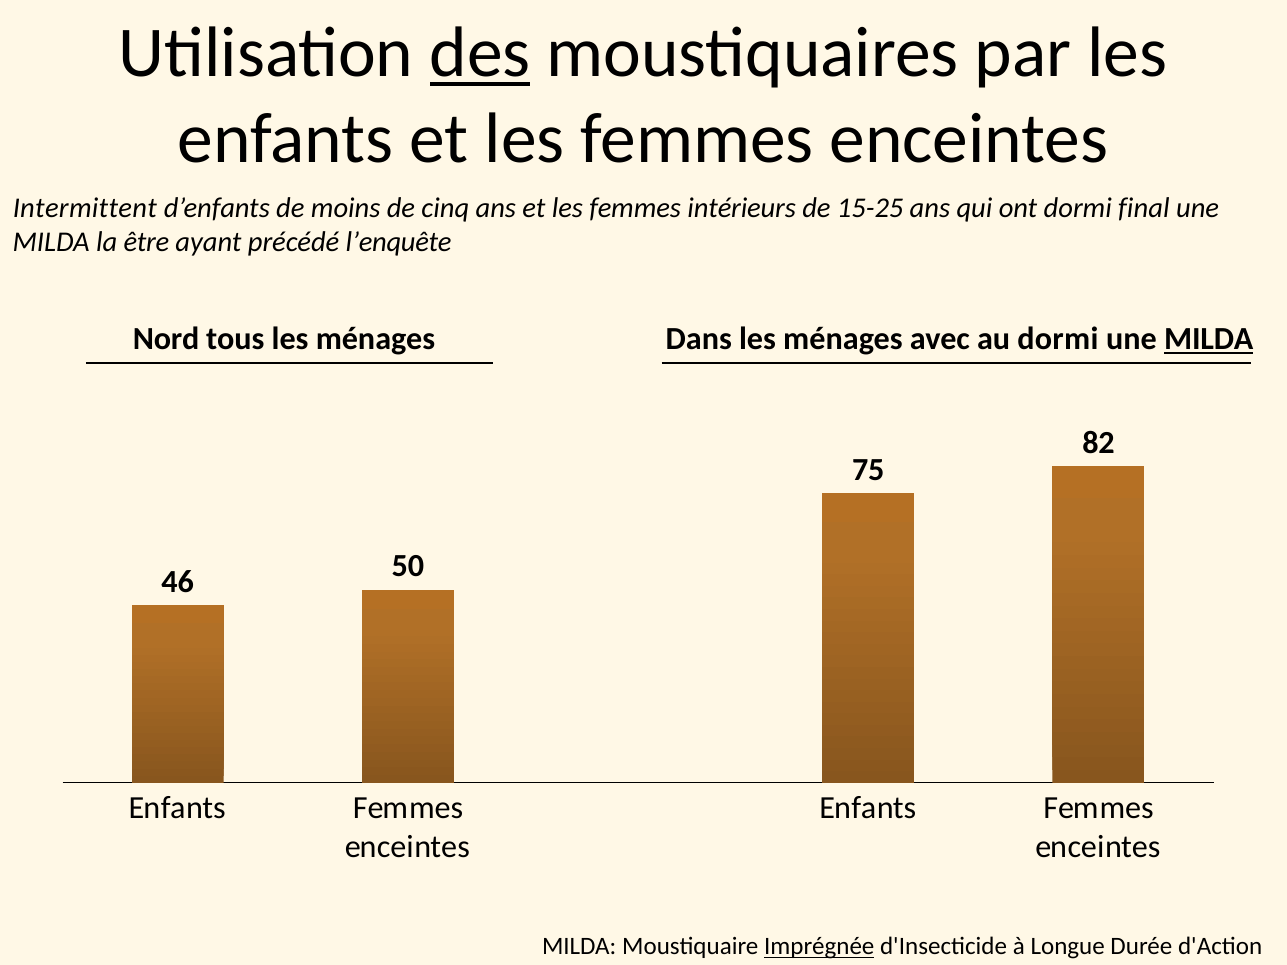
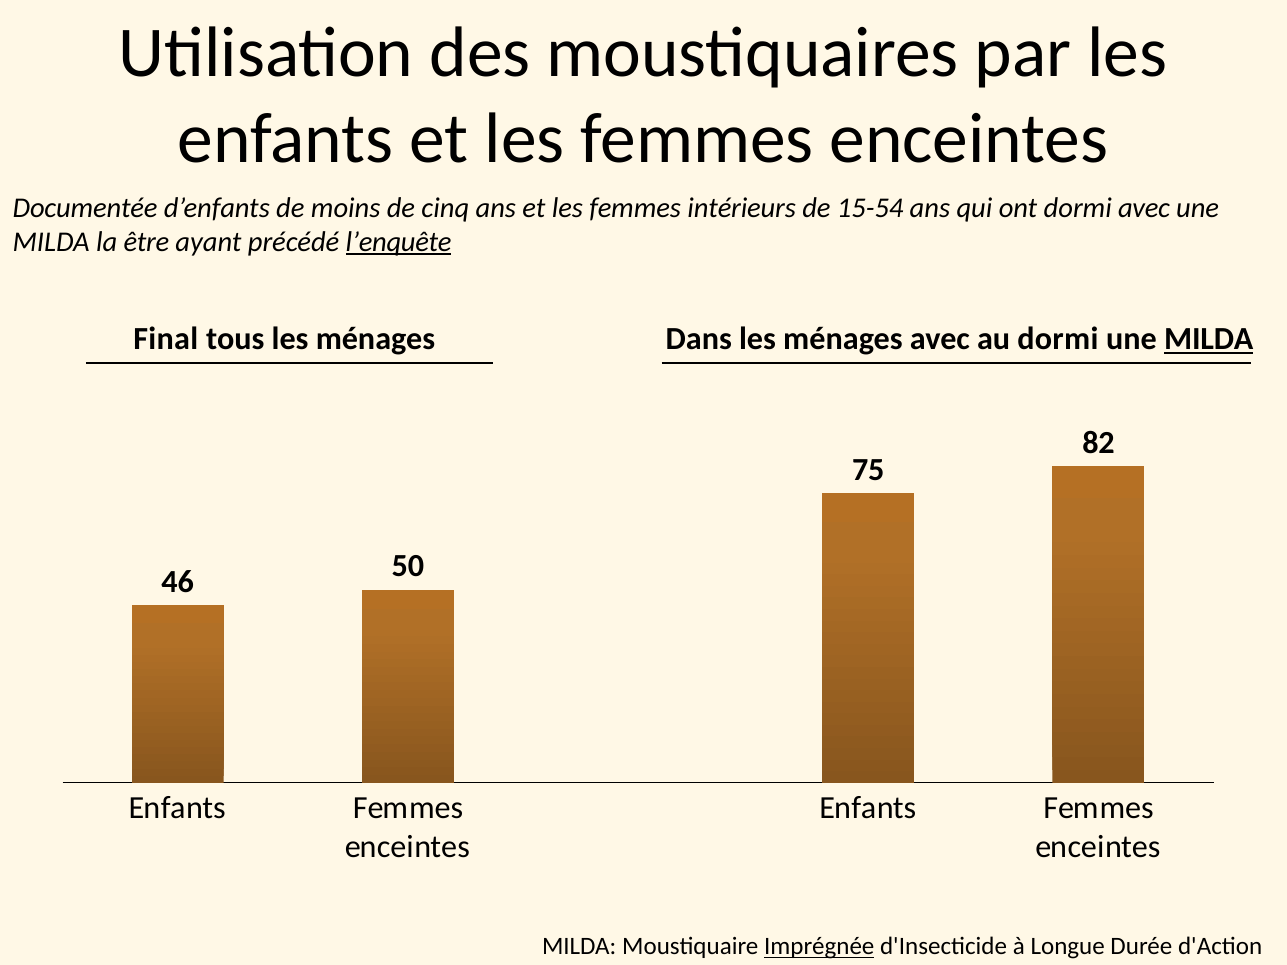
des underline: present -> none (480, 53)
Intermittent: Intermittent -> Documentée (85, 208)
15-25: 15-25 -> 15-54 (870, 208)
dormi final: final -> avec (1144, 208)
l’enquête underline: none -> present (399, 242)
Nord: Nord -> Final (166, 339)
